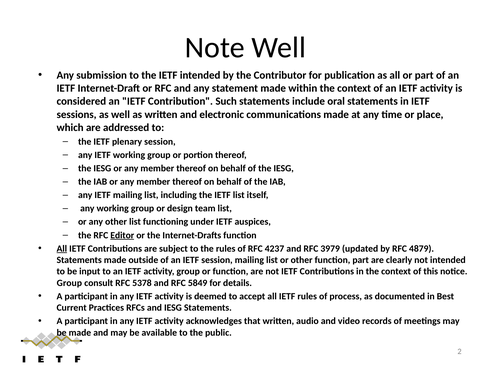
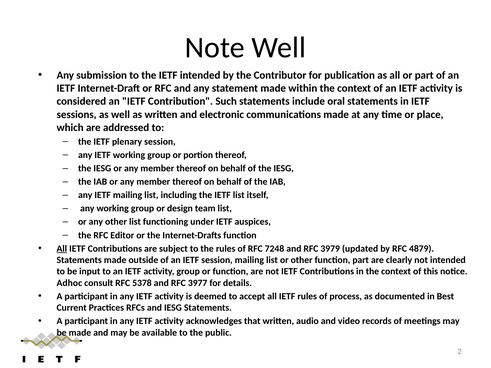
Editor underline: present -> none (122, 235)
4237: 4237 -> 7248 (274, 249)
Group: Group -> Adhoc (69, 283)
5849: 5849 -> 3977 (198, 283)
